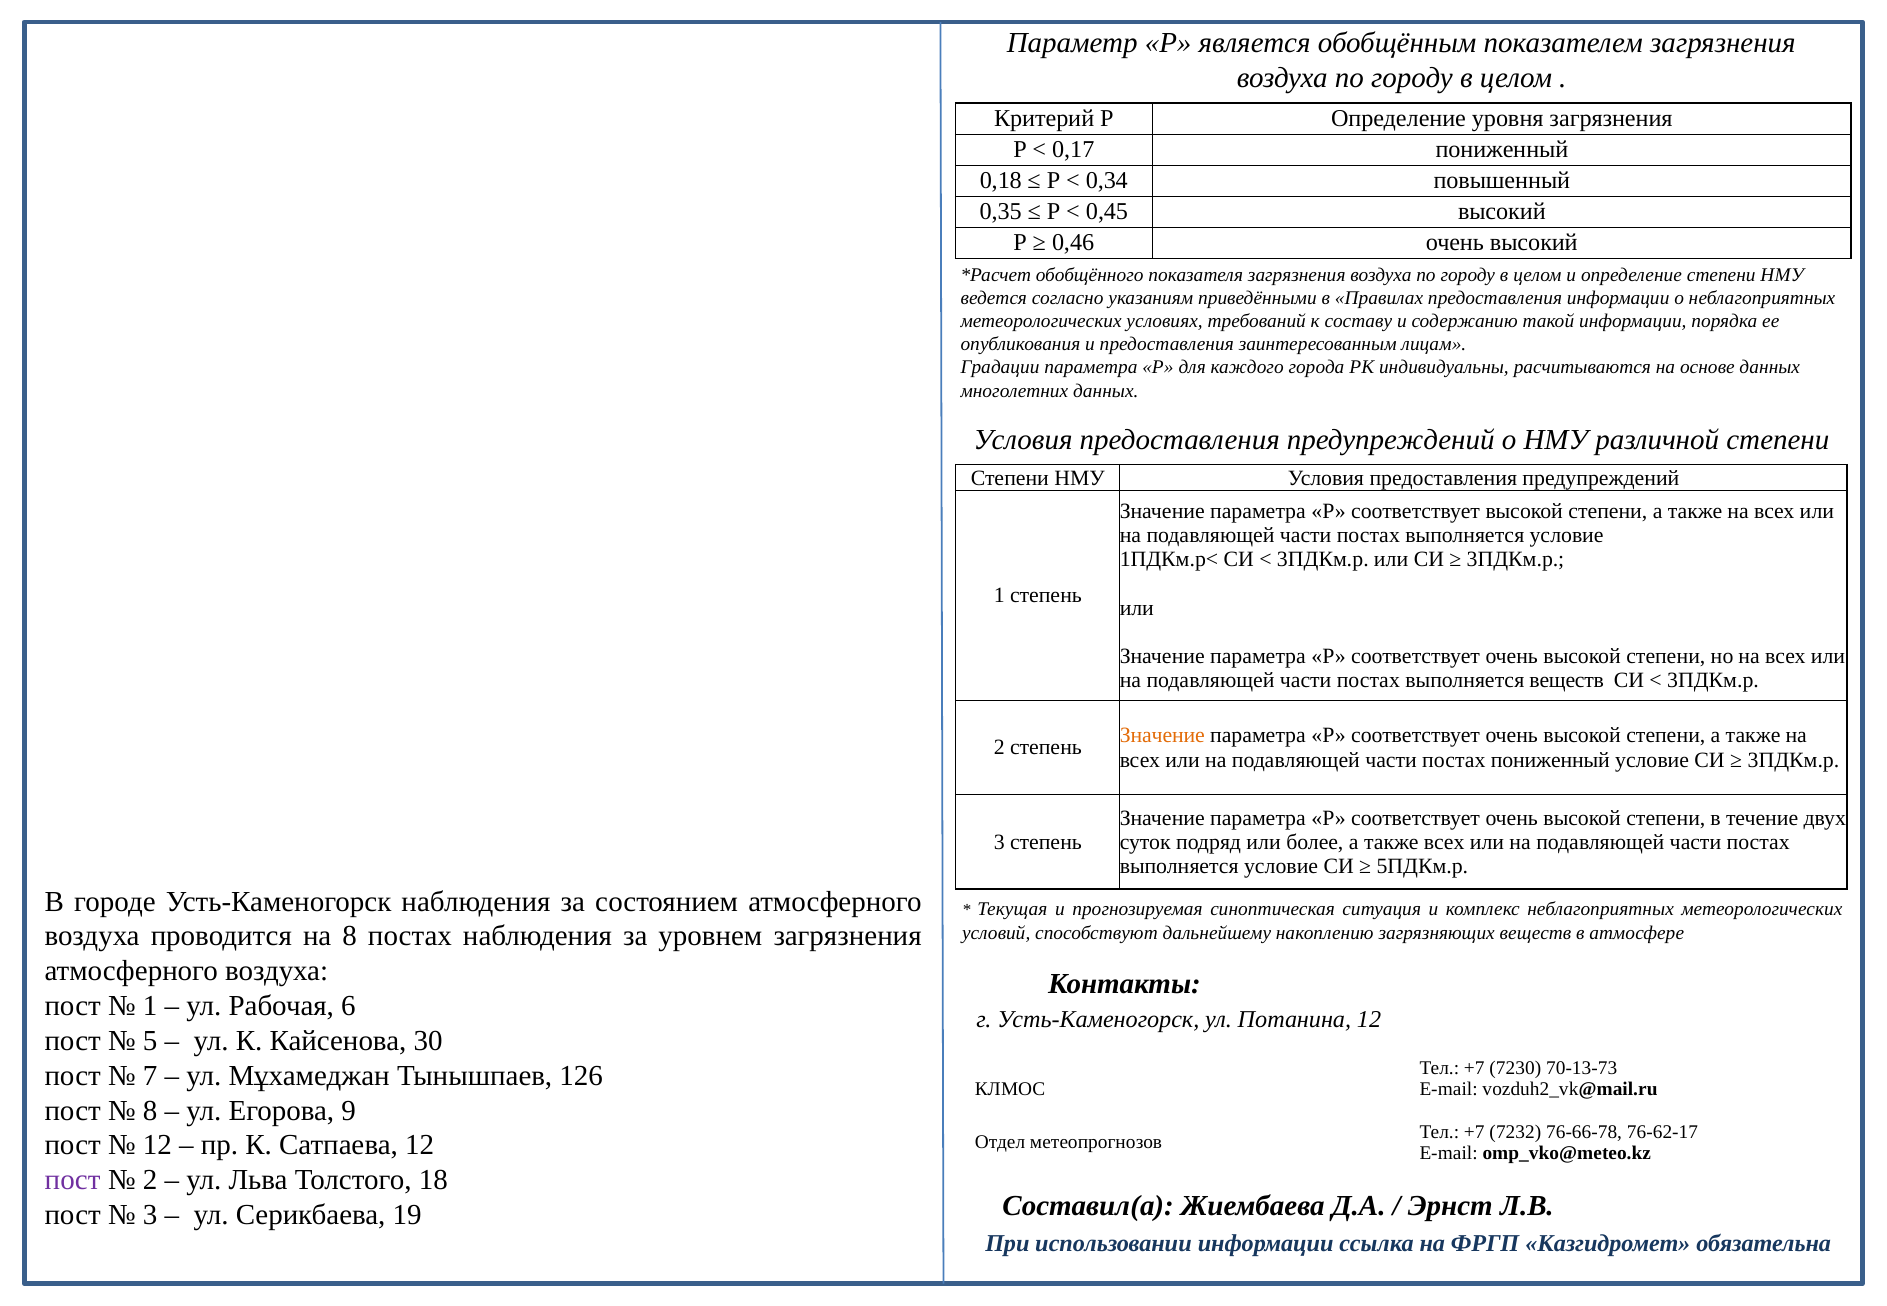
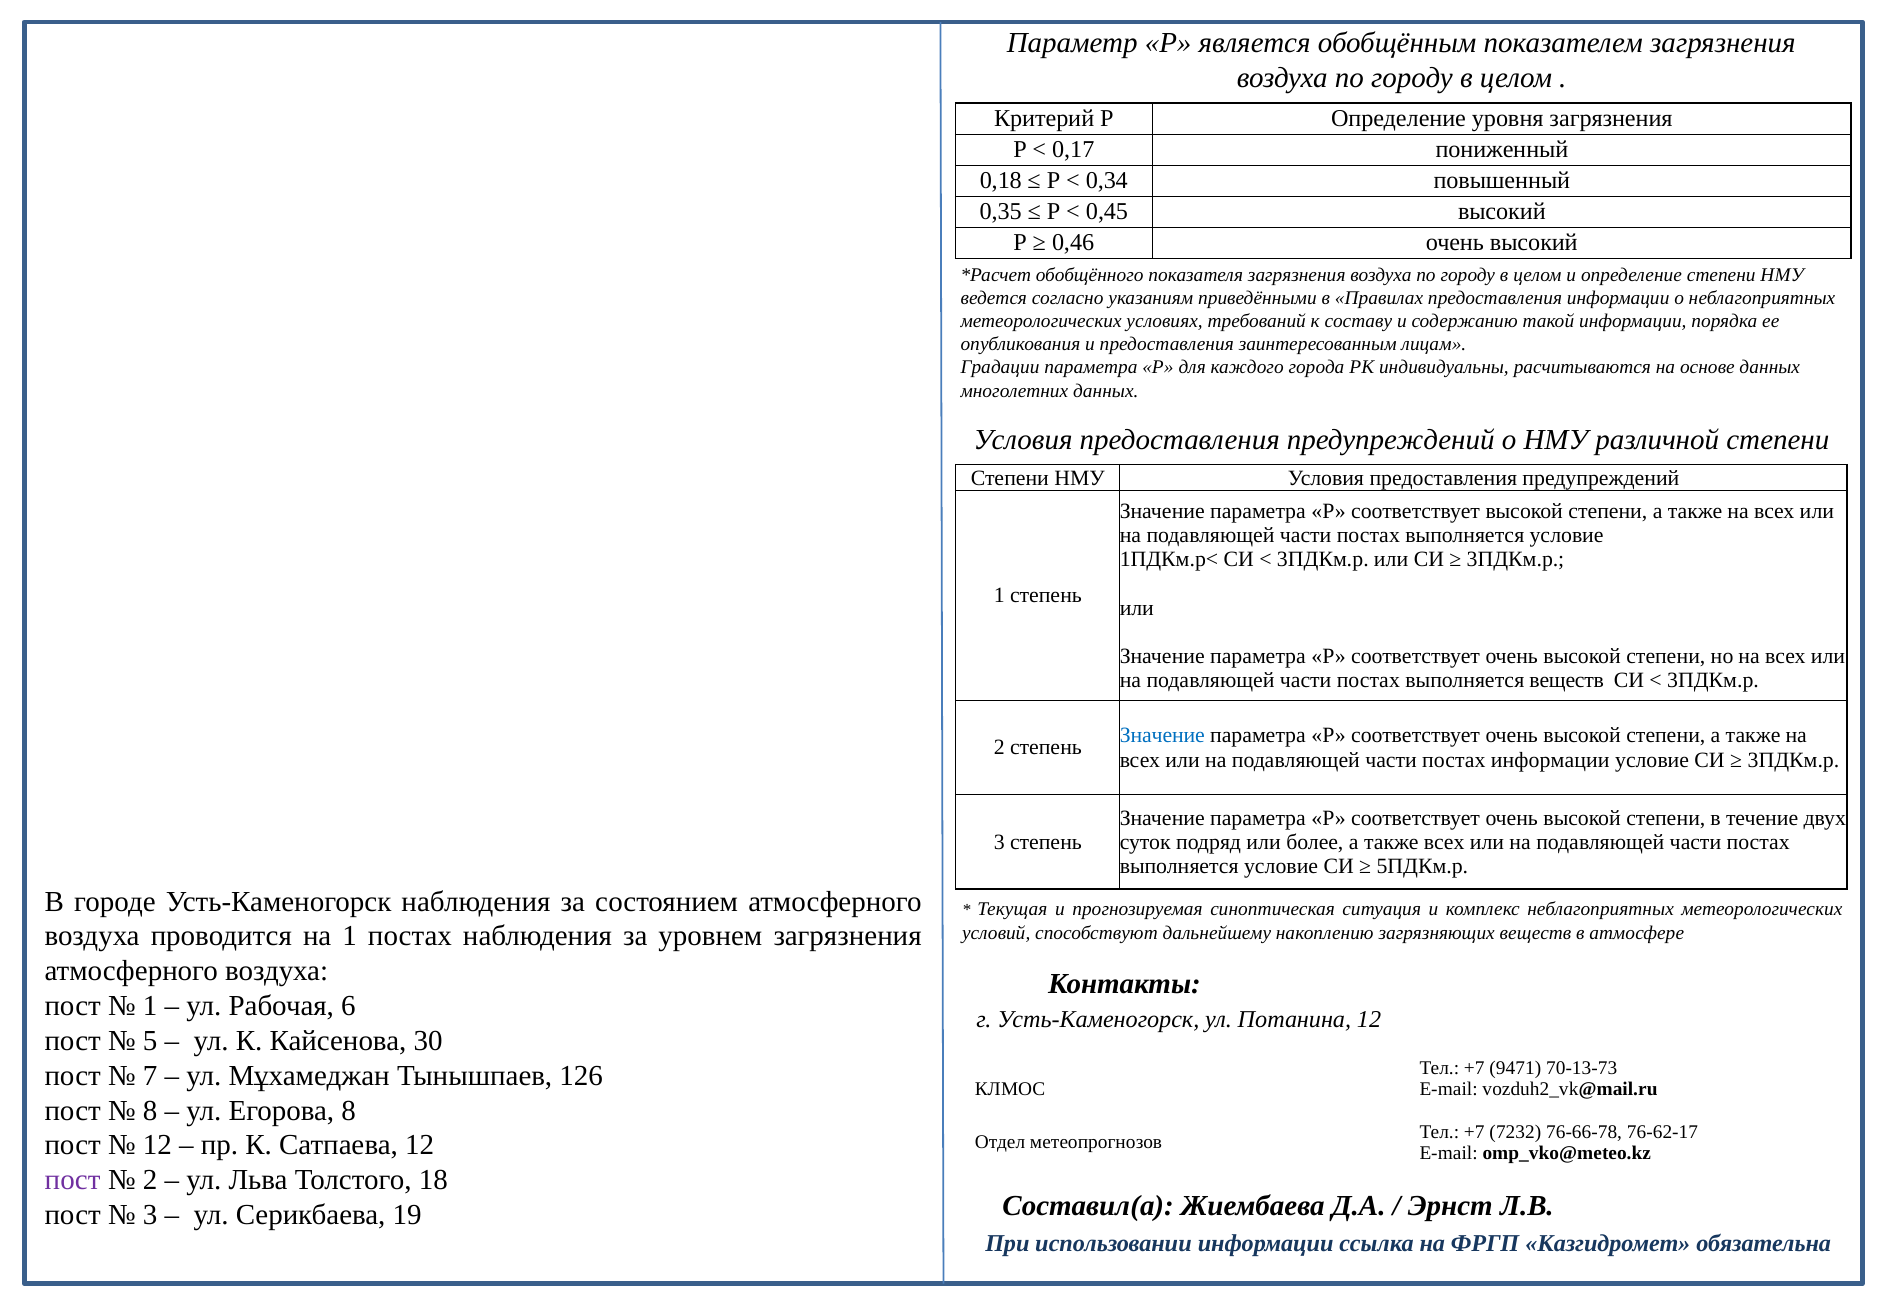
Значение colour: orange -> blue (1162, 736)
постах пониженный: пониженный -> информации (1550, 760)
на 8: 8 -> 1 (350, 937)
7230: 7230 -> 9471 (1515, 1068)
Егорова 9: 9 -> 8 (349, 1111)
